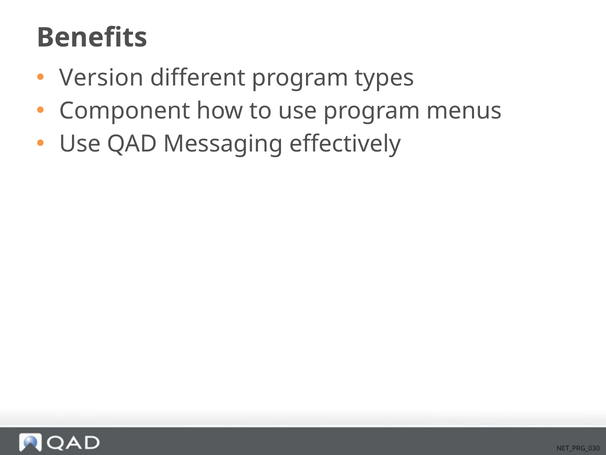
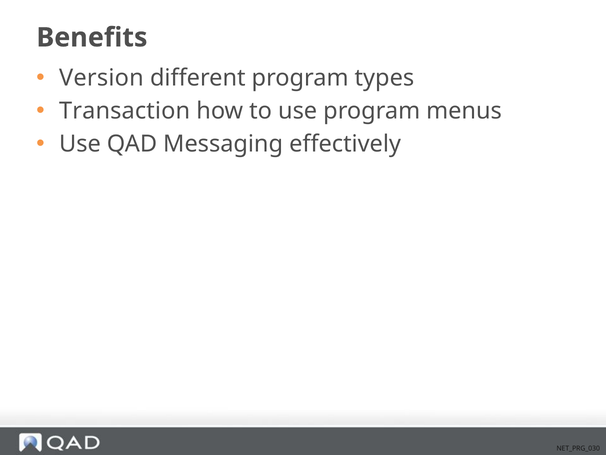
Component: Component -> Transaction (125, 111)
